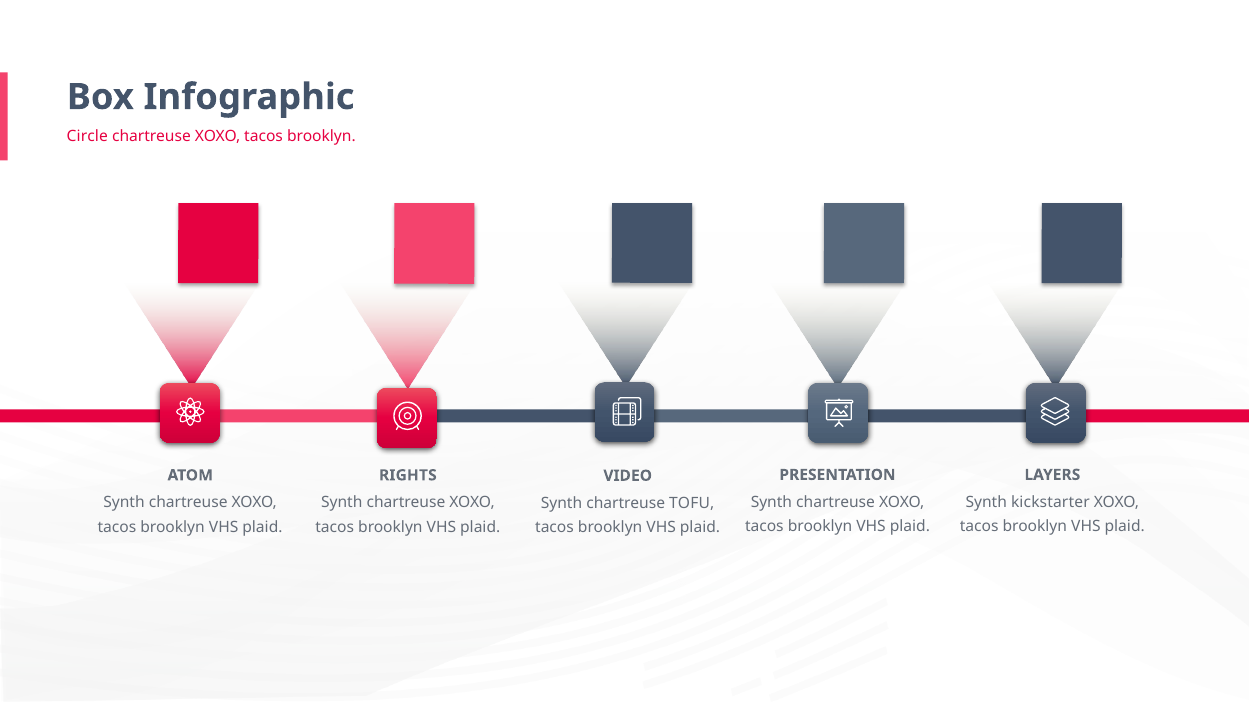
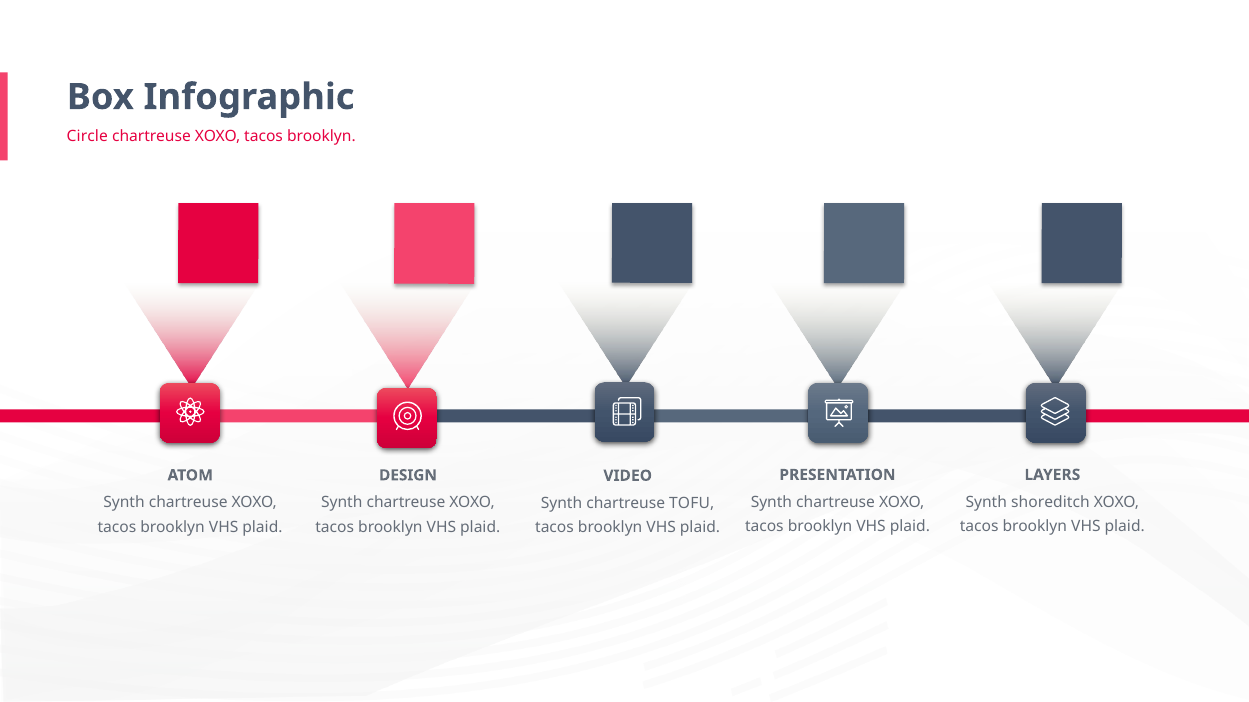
RIGHTS: RIGHTS -> DESIGN (408, 476)
kickstarter: kickstarter -> shoreditch (1050, 503)
